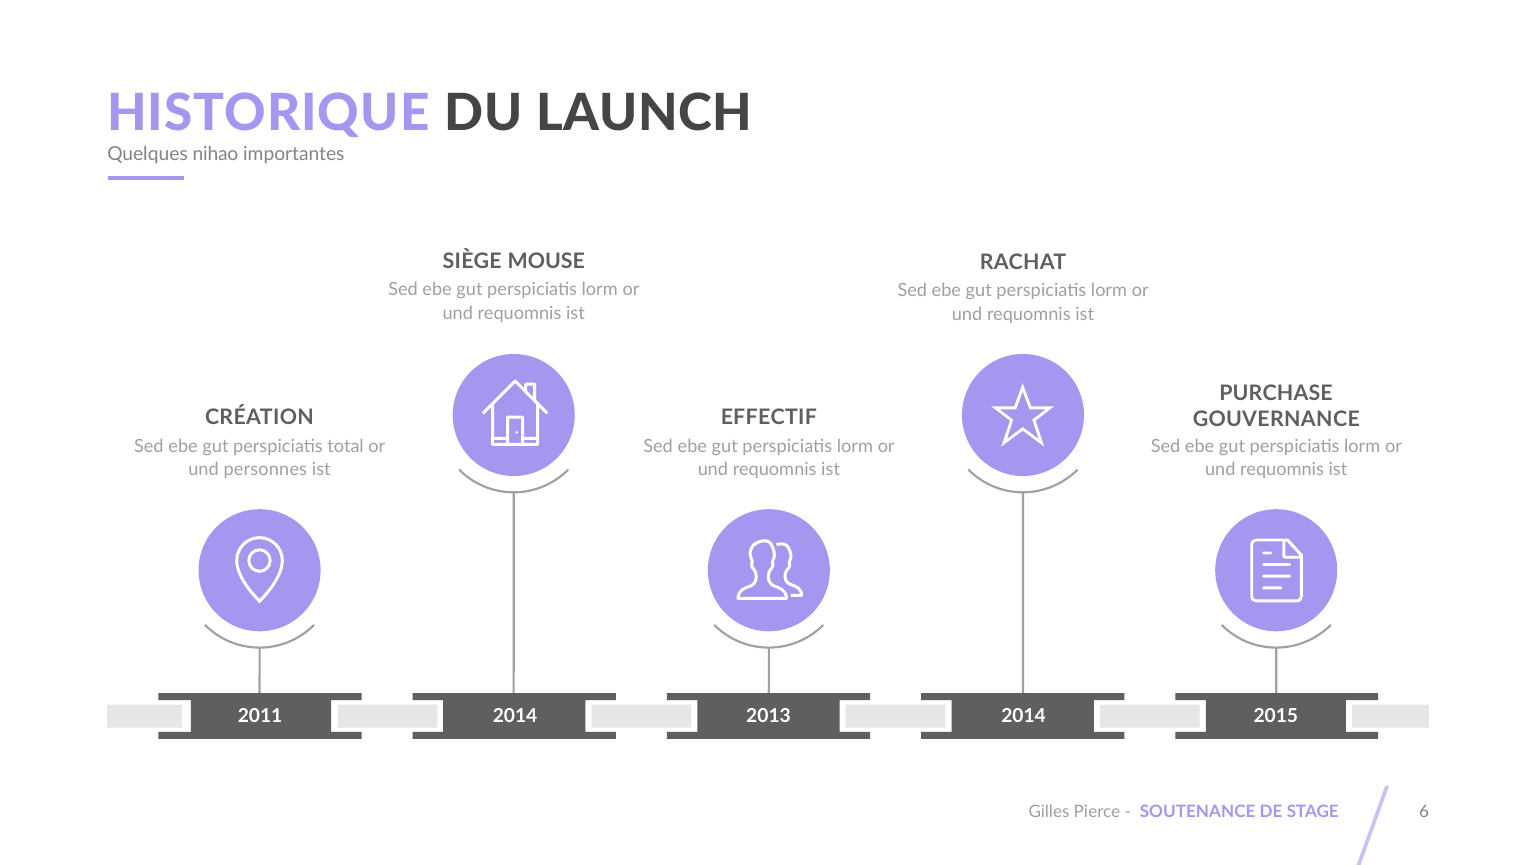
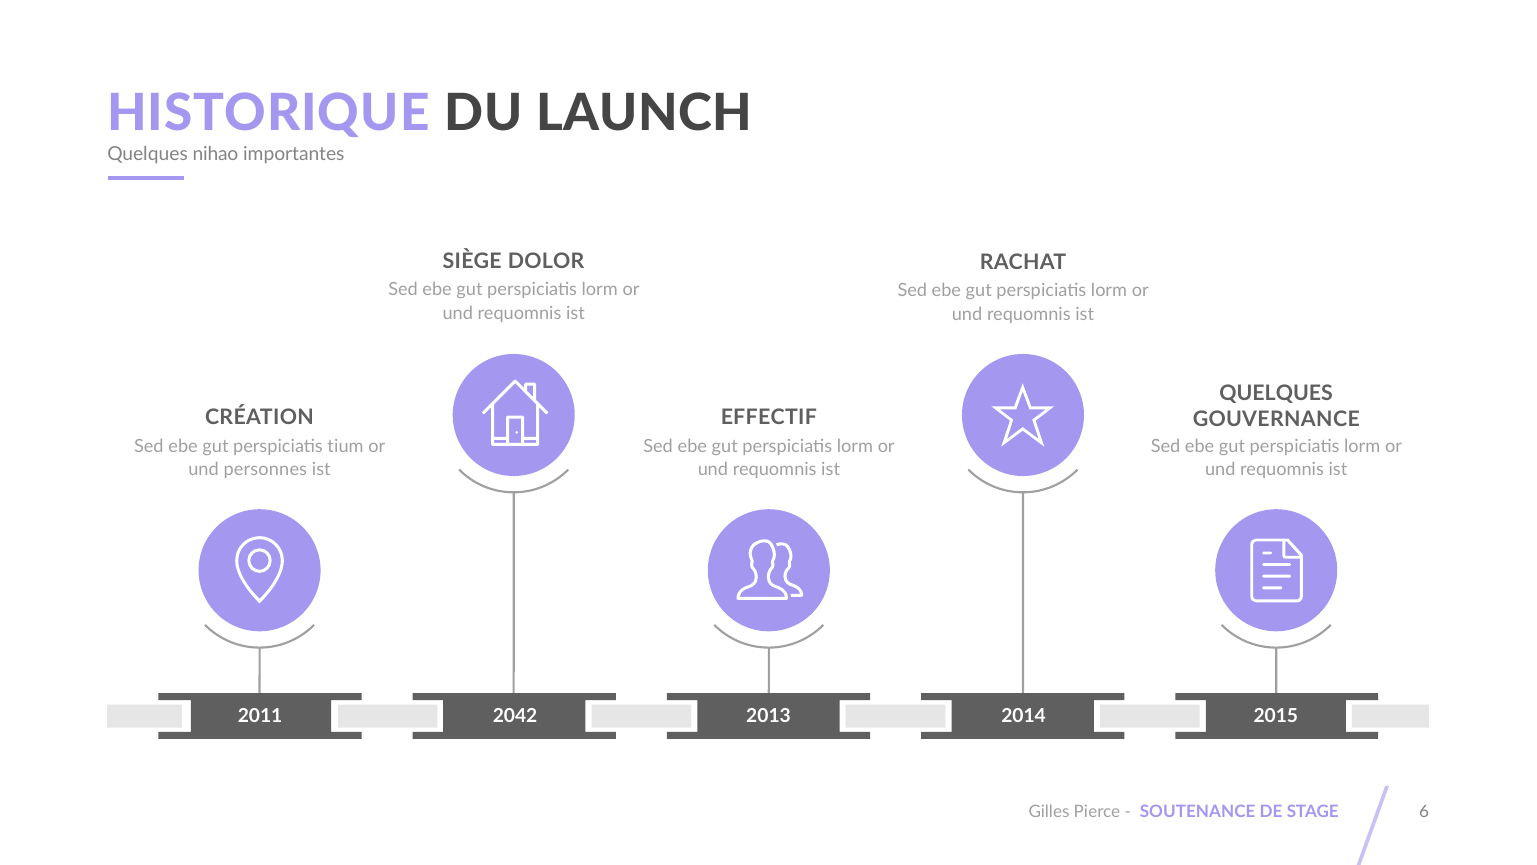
MOUSE: MOUSE -> DOLOR (546, 261)
PURCHASE: PURCHASE -> QUELQUES (1276, 393)
total: total -> tium (346, 446)
2011 2014: 2014 -> 2042 (515, 716)
